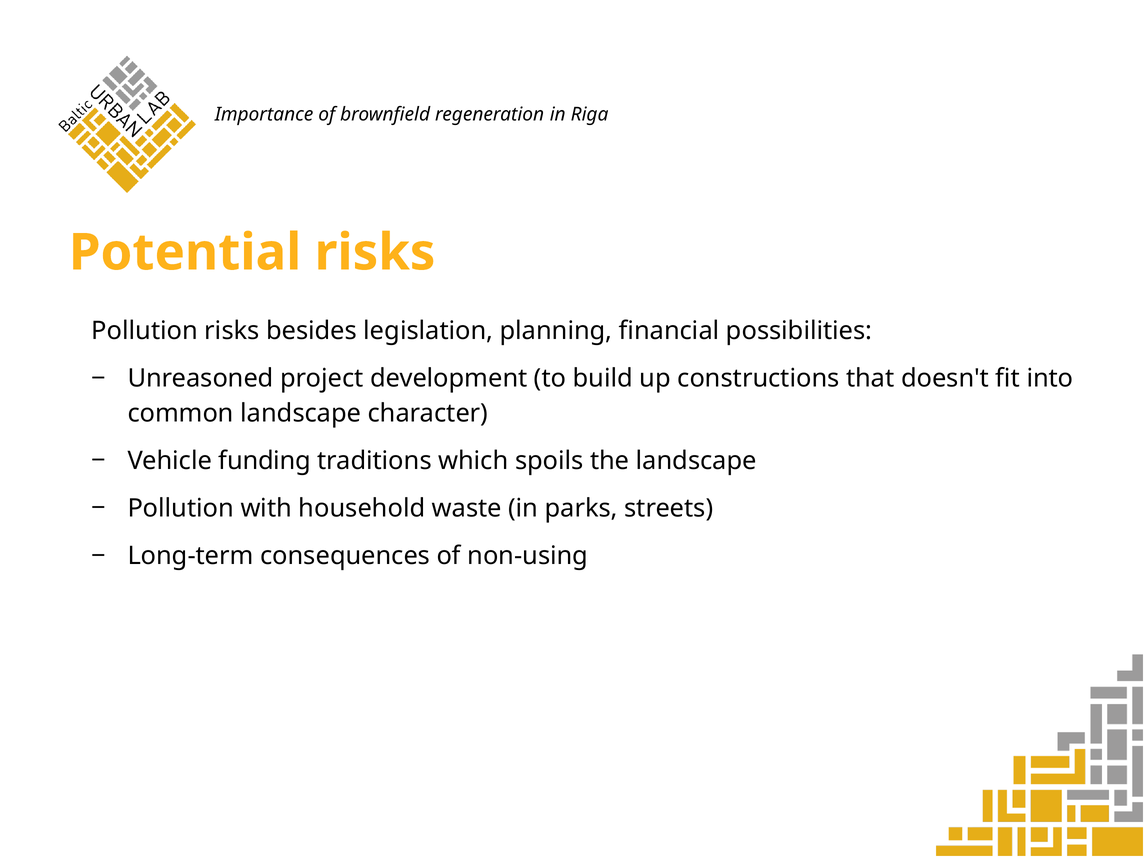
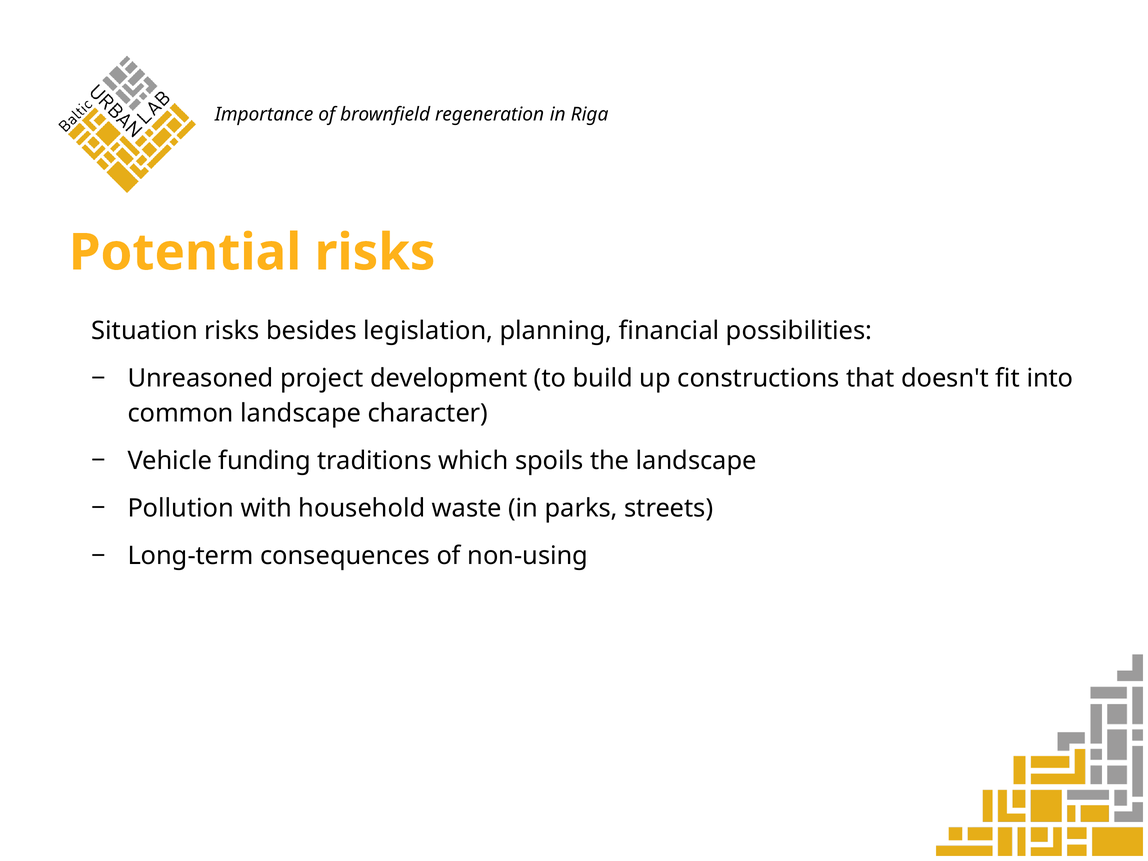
Pollution: Pollution -> Situation (145, 331)
